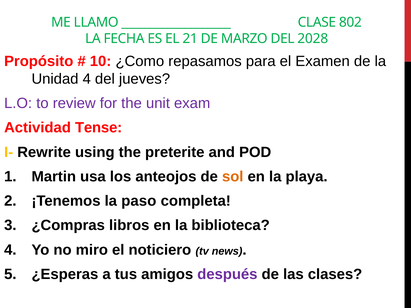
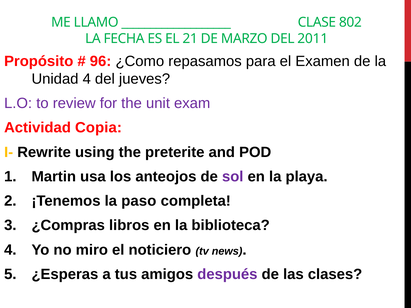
2028: 2028 -> 2011 (313, 39)
10: 10 -> 96 (101, 61)
Tense: Tense -> Copia (98, 128)
sol colour: orange -> purple (233, 177)
